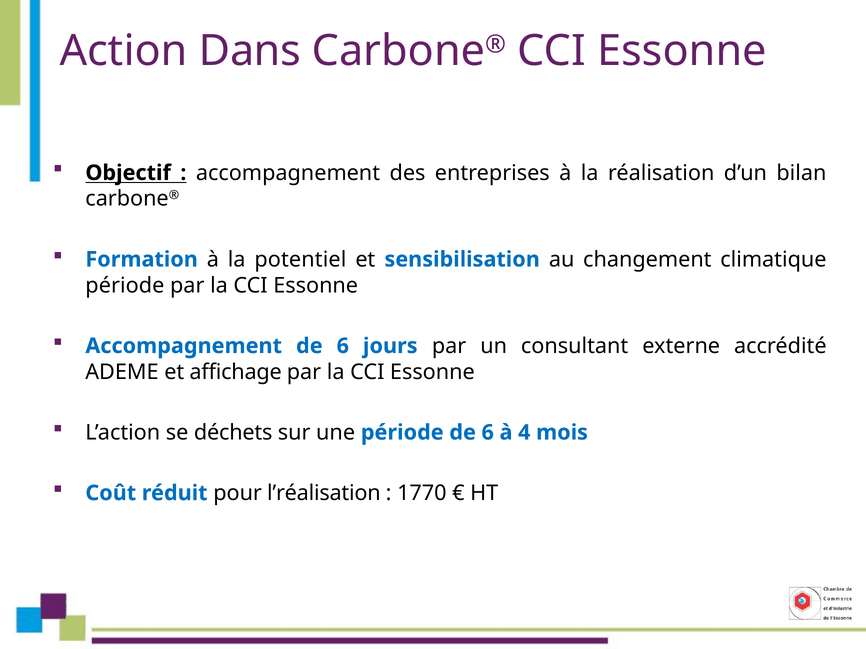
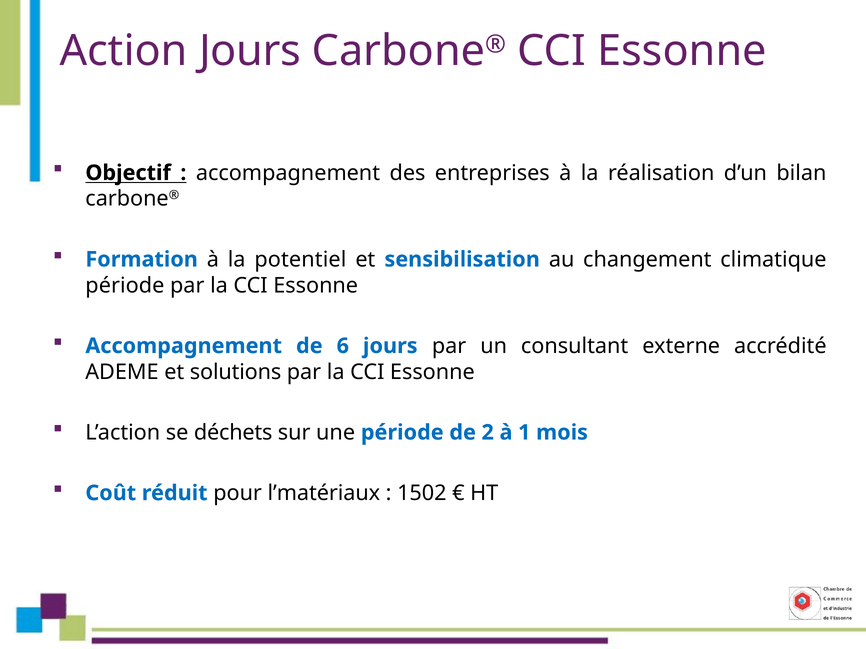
Action Dans: Dans -> Jours (250, 51)
affichage: affichage -> solutions (236, 372)
période de 6: 6 -> 2 (488, 433)
4: 4 -> 1 (524, 433)
l’réalisation: l’réalisation -> l’matériaux (324, 493)
1770: 1770 -> 1502 (422, 493)
